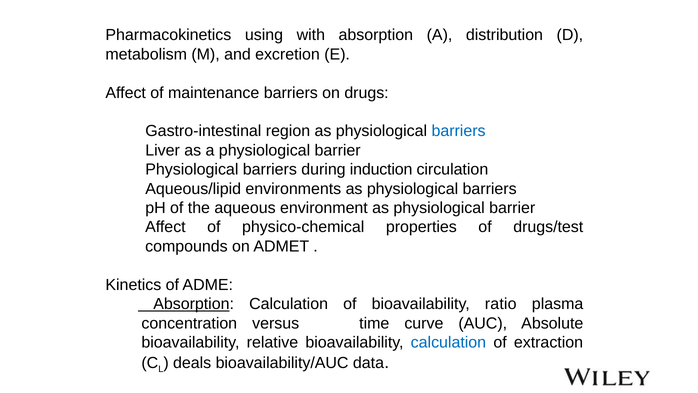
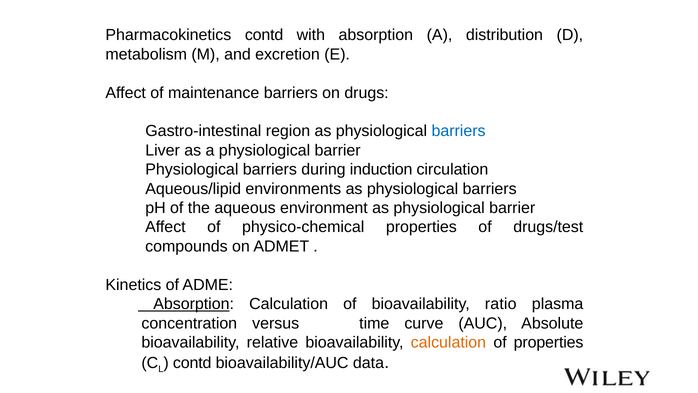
Pharmacokinetics using: using -> contd (264, 35)
calculation colour: blue -> orange (448, 342)
of extraction: extraction -> properties (549, 342)
deals: deals -> contd (192, 363)
